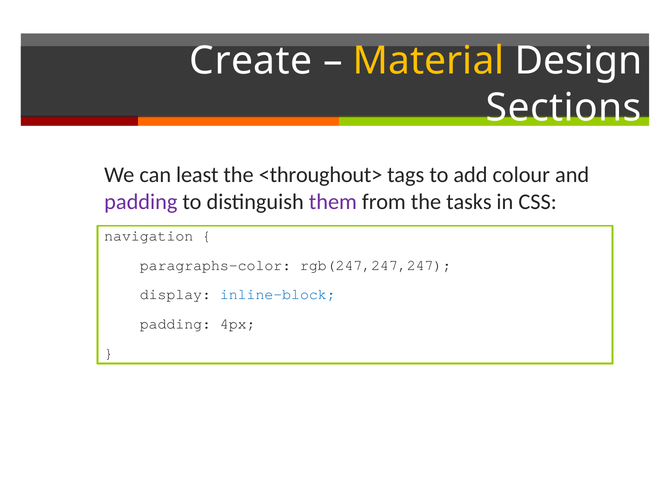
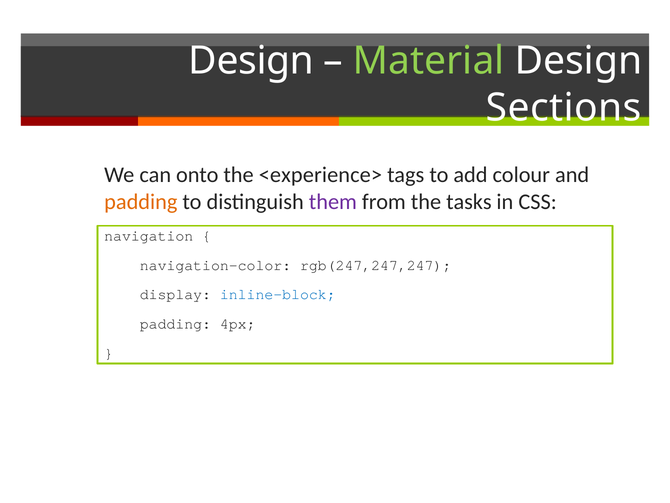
Create: Create -> Design (251, 61)
Material colour: yellow -> light green (429, 61)
least: least -> onto (197, 175)
<throughout>: <throughout> -> <experience> (320, 175)
padding colour: purple -> orange (141, 201)
paragraphs-color: paragraphs-color -> navigation-color (215, 265)
